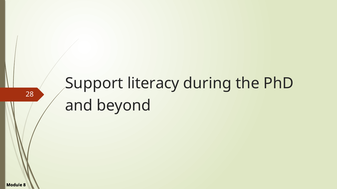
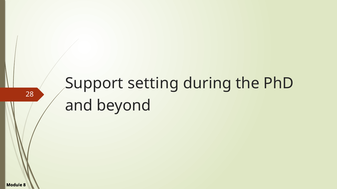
literacy: literacy -> setting (153, 84)
